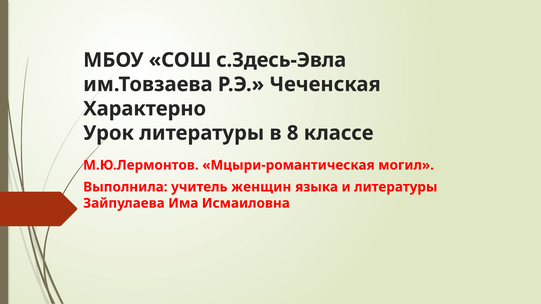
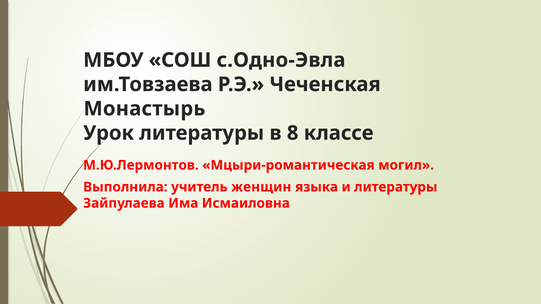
с.Здесь-Эвла: с.Здесь-Эвла -> с.Одно-Эвла (281, 60)
Характерно: Характерно -> Монастырь (144, 109)
